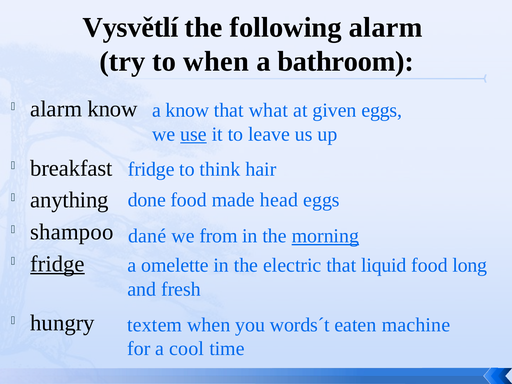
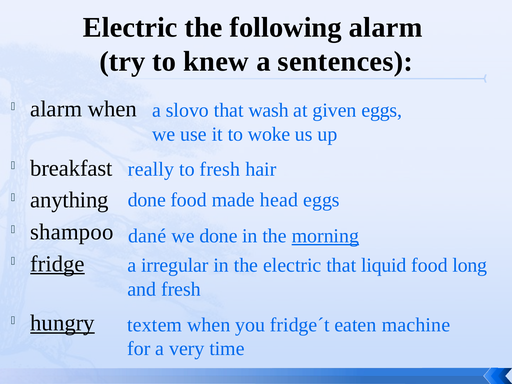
Vysvětlí: Vysvětlí -> Electric (130, 27)
to when: when -> knew (216, 62)
bathroom: bathroom -> sentences (345, 62)
a know: know -> slovo (187, 110)
what: what -> wash (269, 110)
alarm know: know -> when (112, 109)
use underline: present -> none (193, 134)
leave: leave -> woke (269, 134)
fridge: fridge -> really (151, 169)
to think: think -> fresh (220, 169)
we from: from -> done (218, 236)
omelette: omelette -> irregular (175, 265)
words´t: words´t -> fridge´t (300, 325)
hungry underline: none -> present (62, 323)
cool: cool -> very (187, 349)
